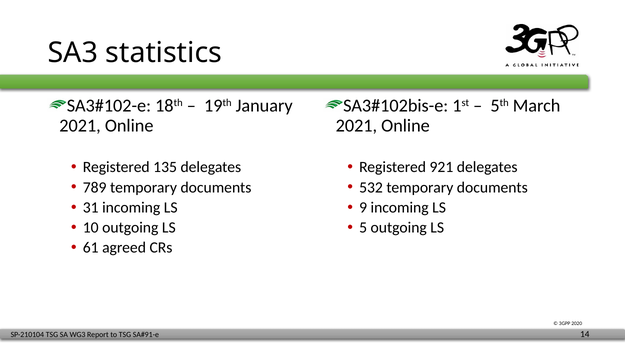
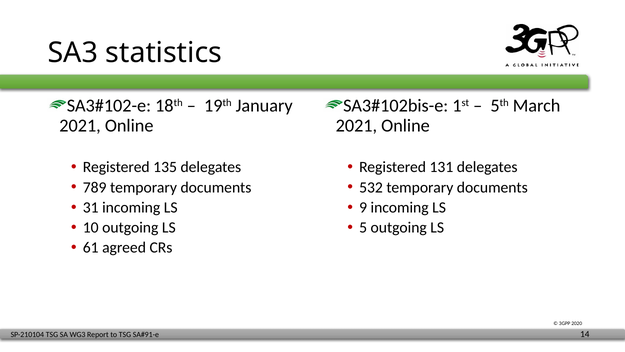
921: 921 -> 131 (441, 167)
